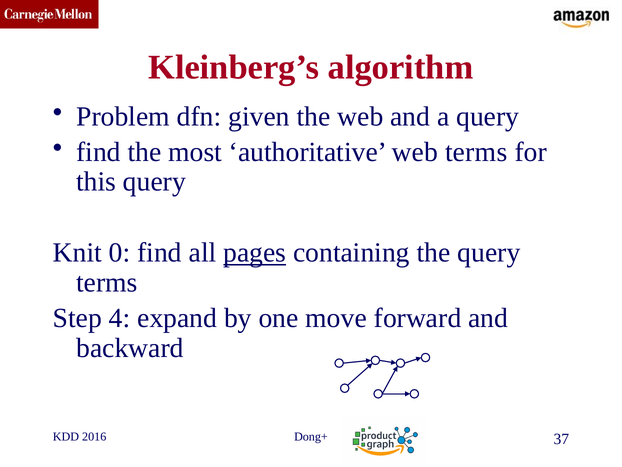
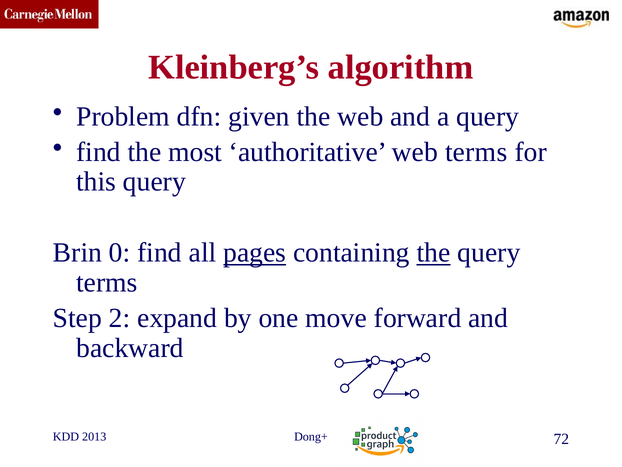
Knit: Knit -> Brin (77, 252)
the underline: none -> present (434, 252)
4: 4 -> 2 (120, 318)
2016: 2016 -> 2013 (94, 436)
37: 37 -> 72 (561, 439)
